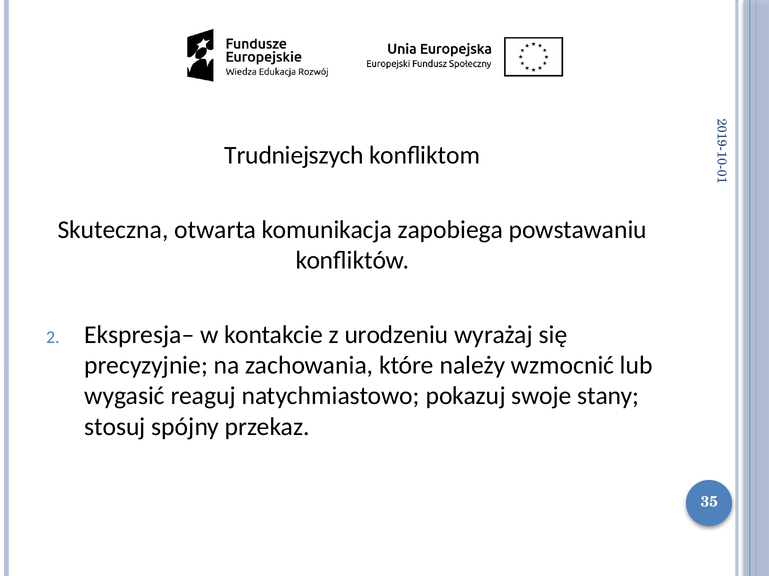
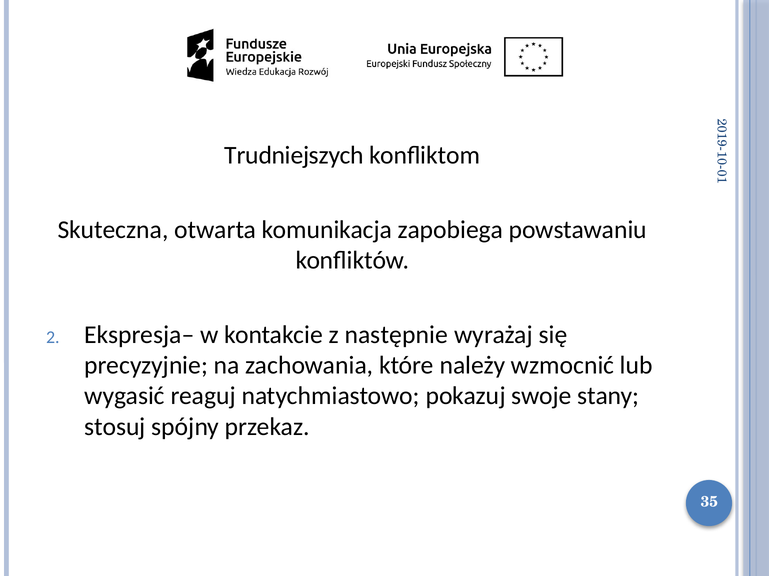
urodzeniu: urodzeniu -> następnie (396, 335)
